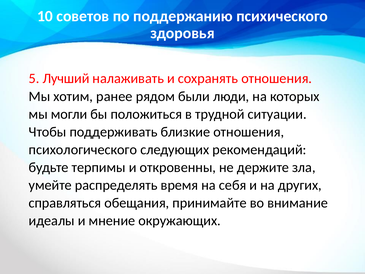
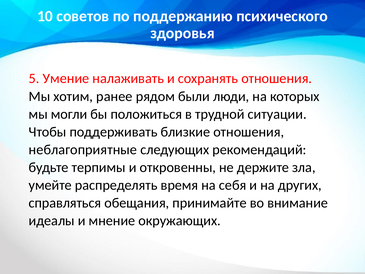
Лучший: Лучший -> Умение (66, 78)
психологического: психологического -> неблагоприятные (83, 149)
